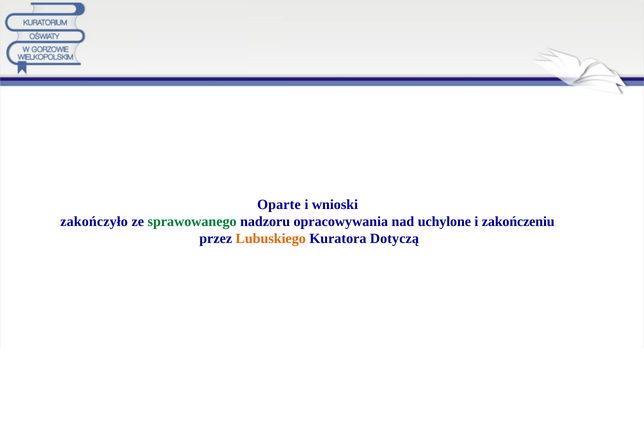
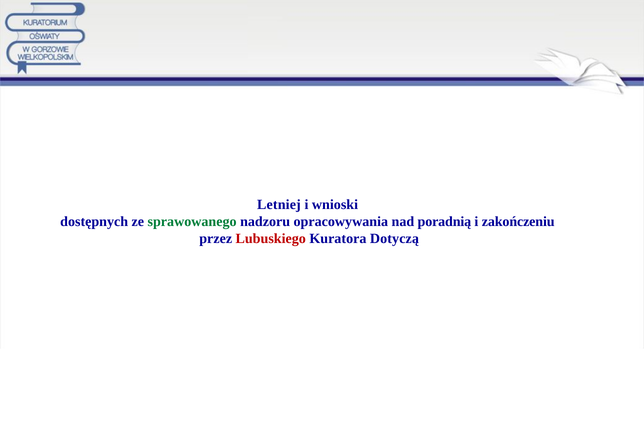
Oparte: Oparte -> Letniej (279, 205)
zakończyło: zakończyło -> dostępnych (94, 222)
uchylone: uchylone -> poradnią (444, 222)
Lubuskiego colour: orange -> red (271, 238)
